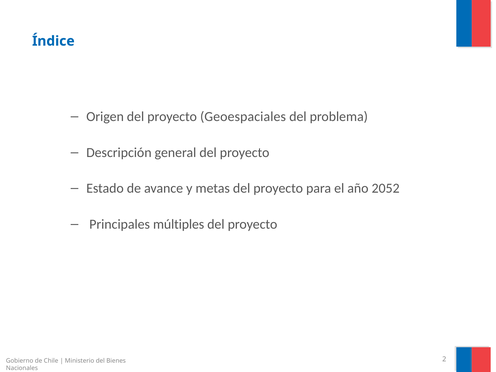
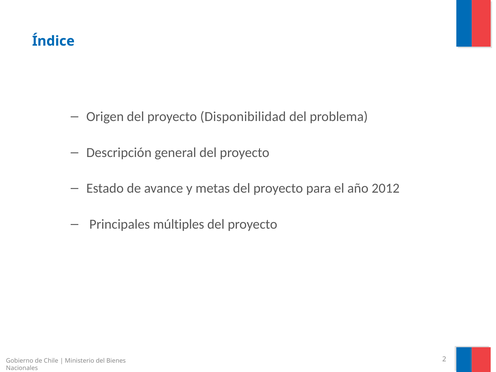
Geoespaciales: Geoespaciales -> Disponibilidad (243, 117)
2052: 2052 -> 2012 (386, 188)
